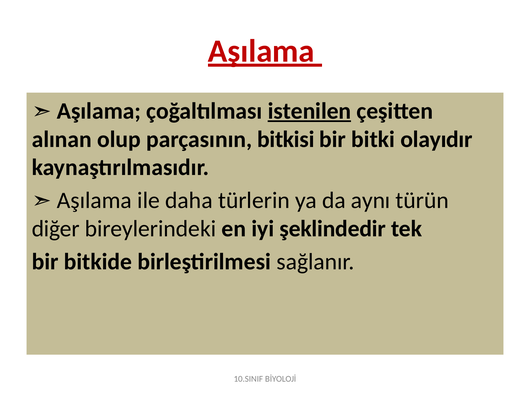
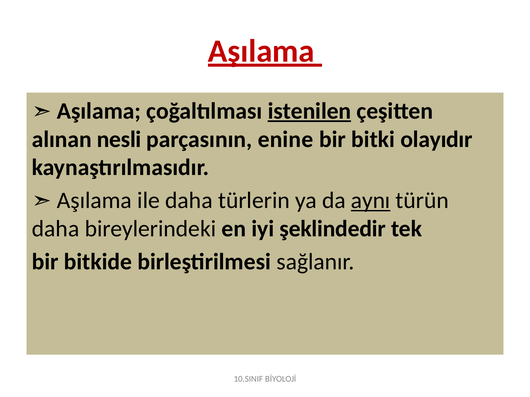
olup: olup -> nesli (119, 139)
bitkisi: bitkisi -> enine (286, 139)
aynı underline: none -> present (371, 201)
diğer: diğer -> daha (56, 229)
